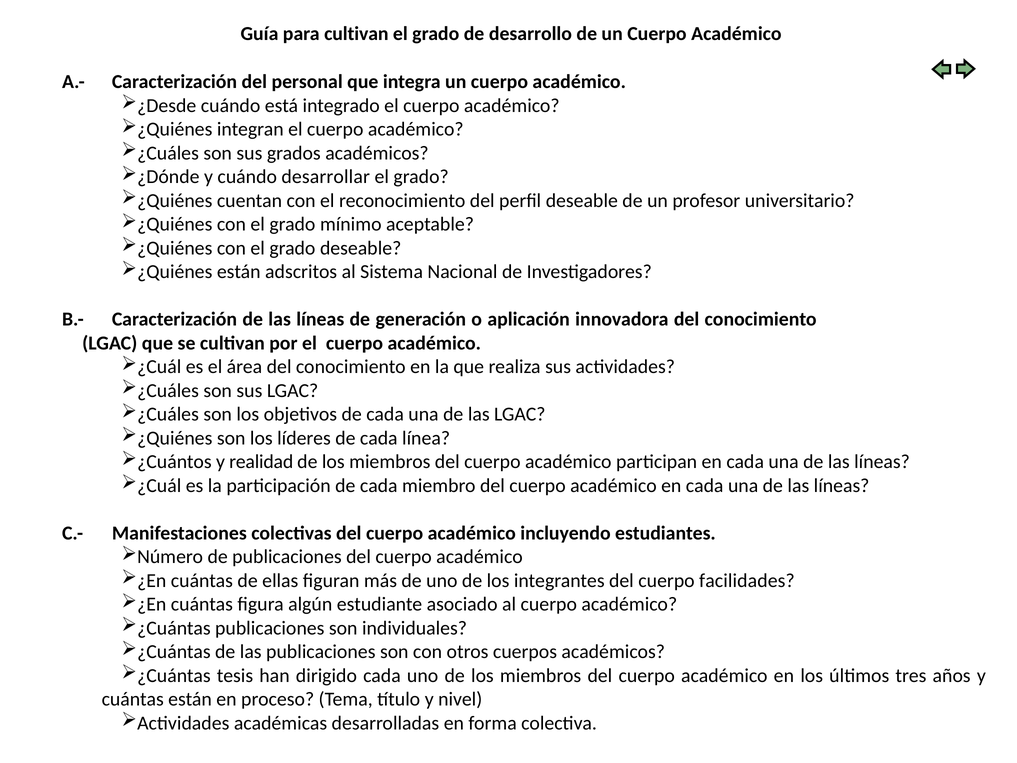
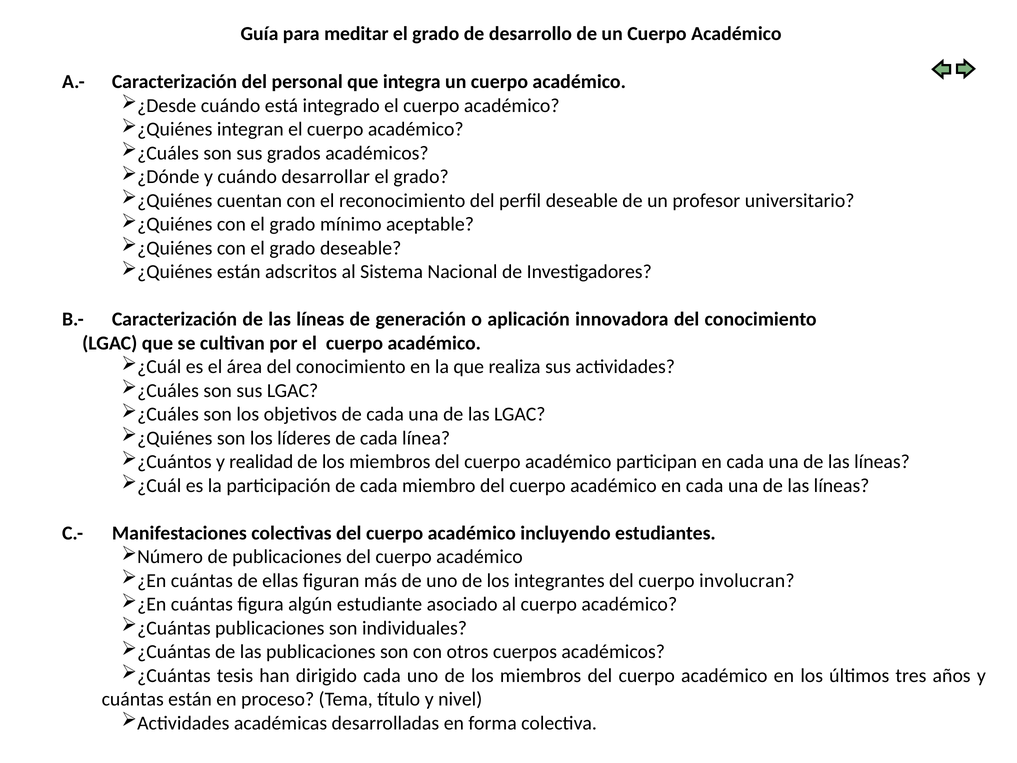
para cultivan: cultivan -> meditar (356, 34)
facilidades: facilidades -> involucran (747, 580)
